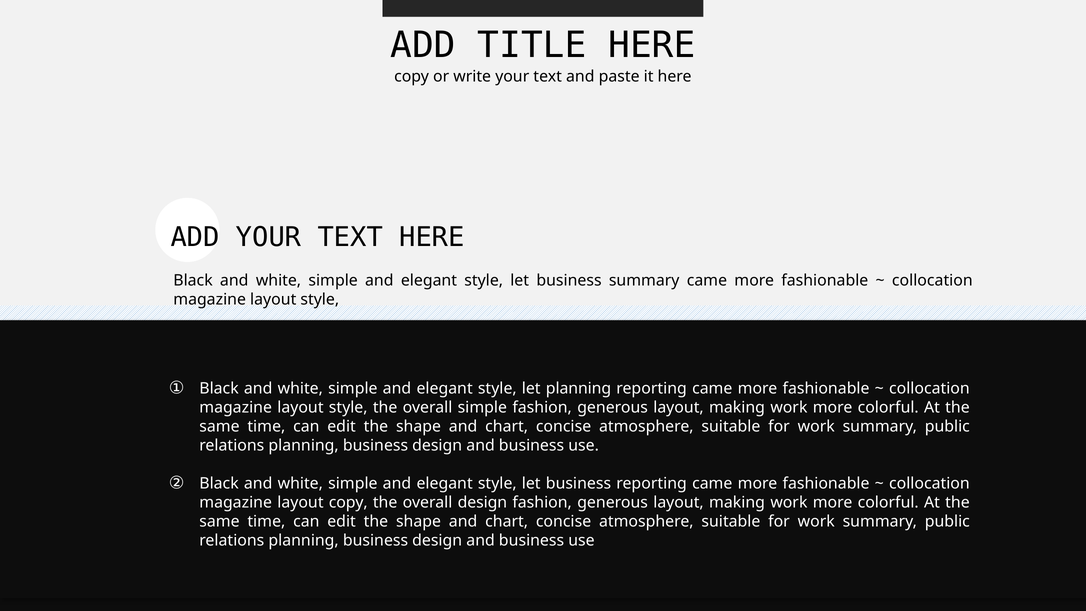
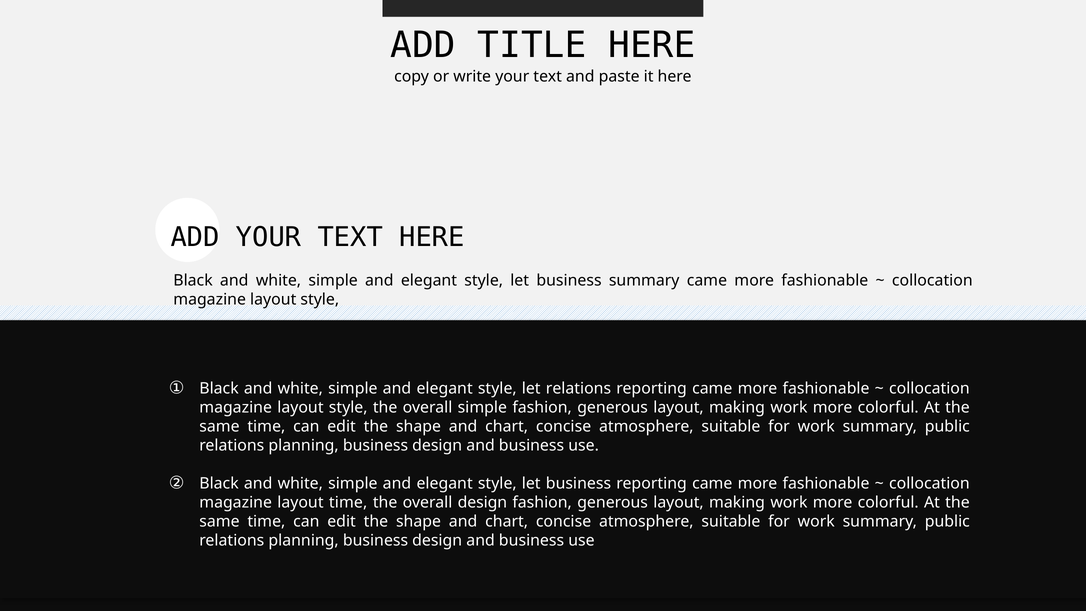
let planning: planning -> relations (578, 388)
layout copy: copy -> time (348, 502)
